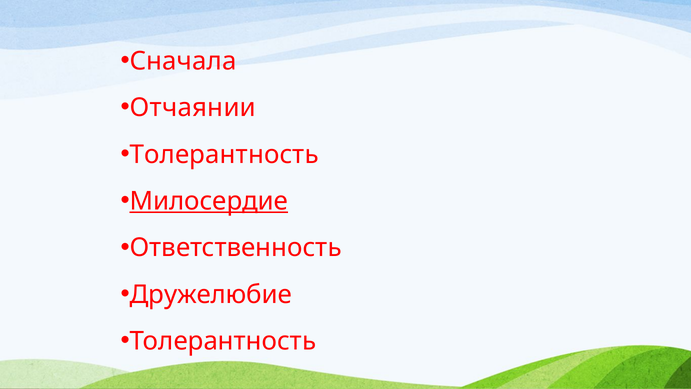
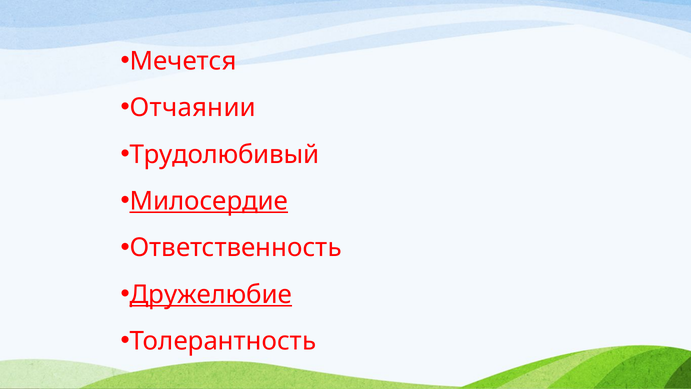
Сначала: Сначала -> Мечется (183, 61)
Толерантность: Толерантность -> Трудолюбивый (224, 154)
Дружелюбие underline: none -> present (211, 294)
